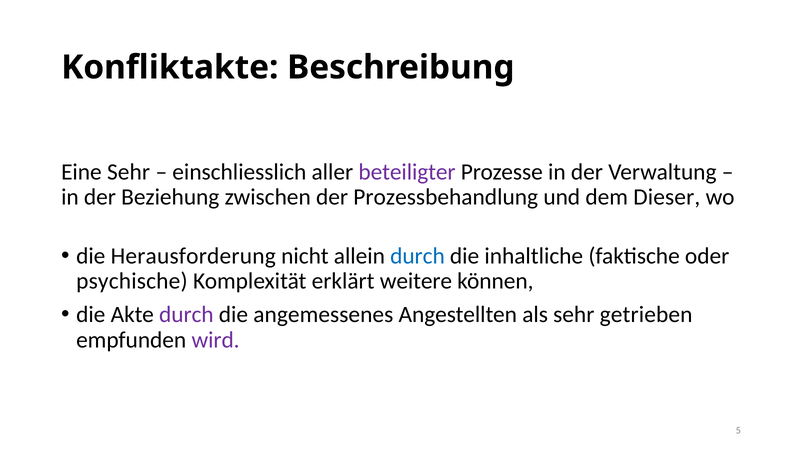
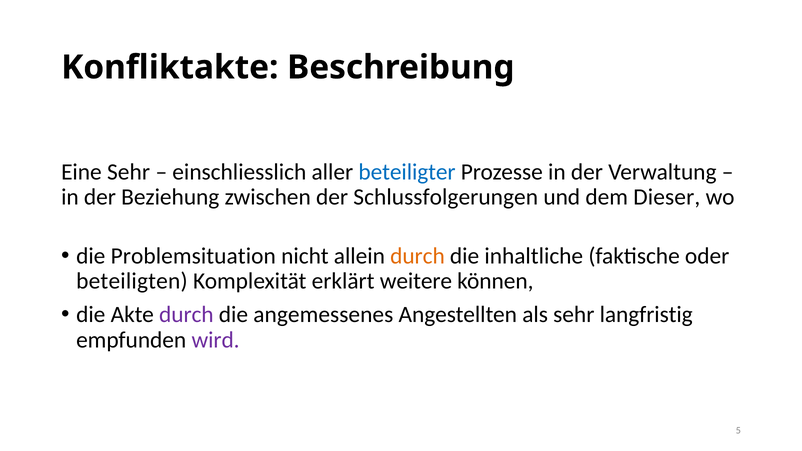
beteiligter colour: purple -> blue (407, 172)
Prozessbehandlung: Prozessbehandlung -> Schlussfolgerungen (446, 197)
Herausforderung: Herausforderung -> Problemsituation (193, 256)
durch colour: blue -> orange (417, 256)
psychische: psychische -> beteiligten (132, 281)
getrieben: getrieben -> langfristig (646, 315)
